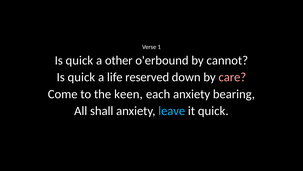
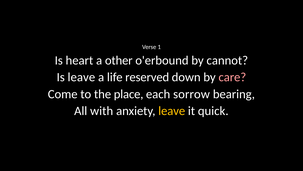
quick: quick -> heart (79, 60)
quick: quick -> leave (81, 77)
keen: keen -> place (129, 94)
each anxiety: anxiety -> sorrow (191, 94)
shall: shall -> with (102, 111)
leave colour: light blue -> yellow (172, 111)
